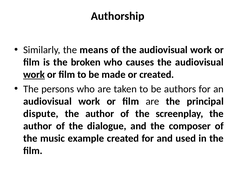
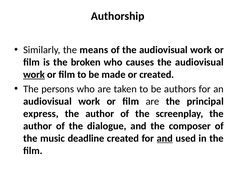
dispute: dispute -> express (41, 113)
example: example -> deadline (86, 138)
and underline: none -> present (165, 138)
